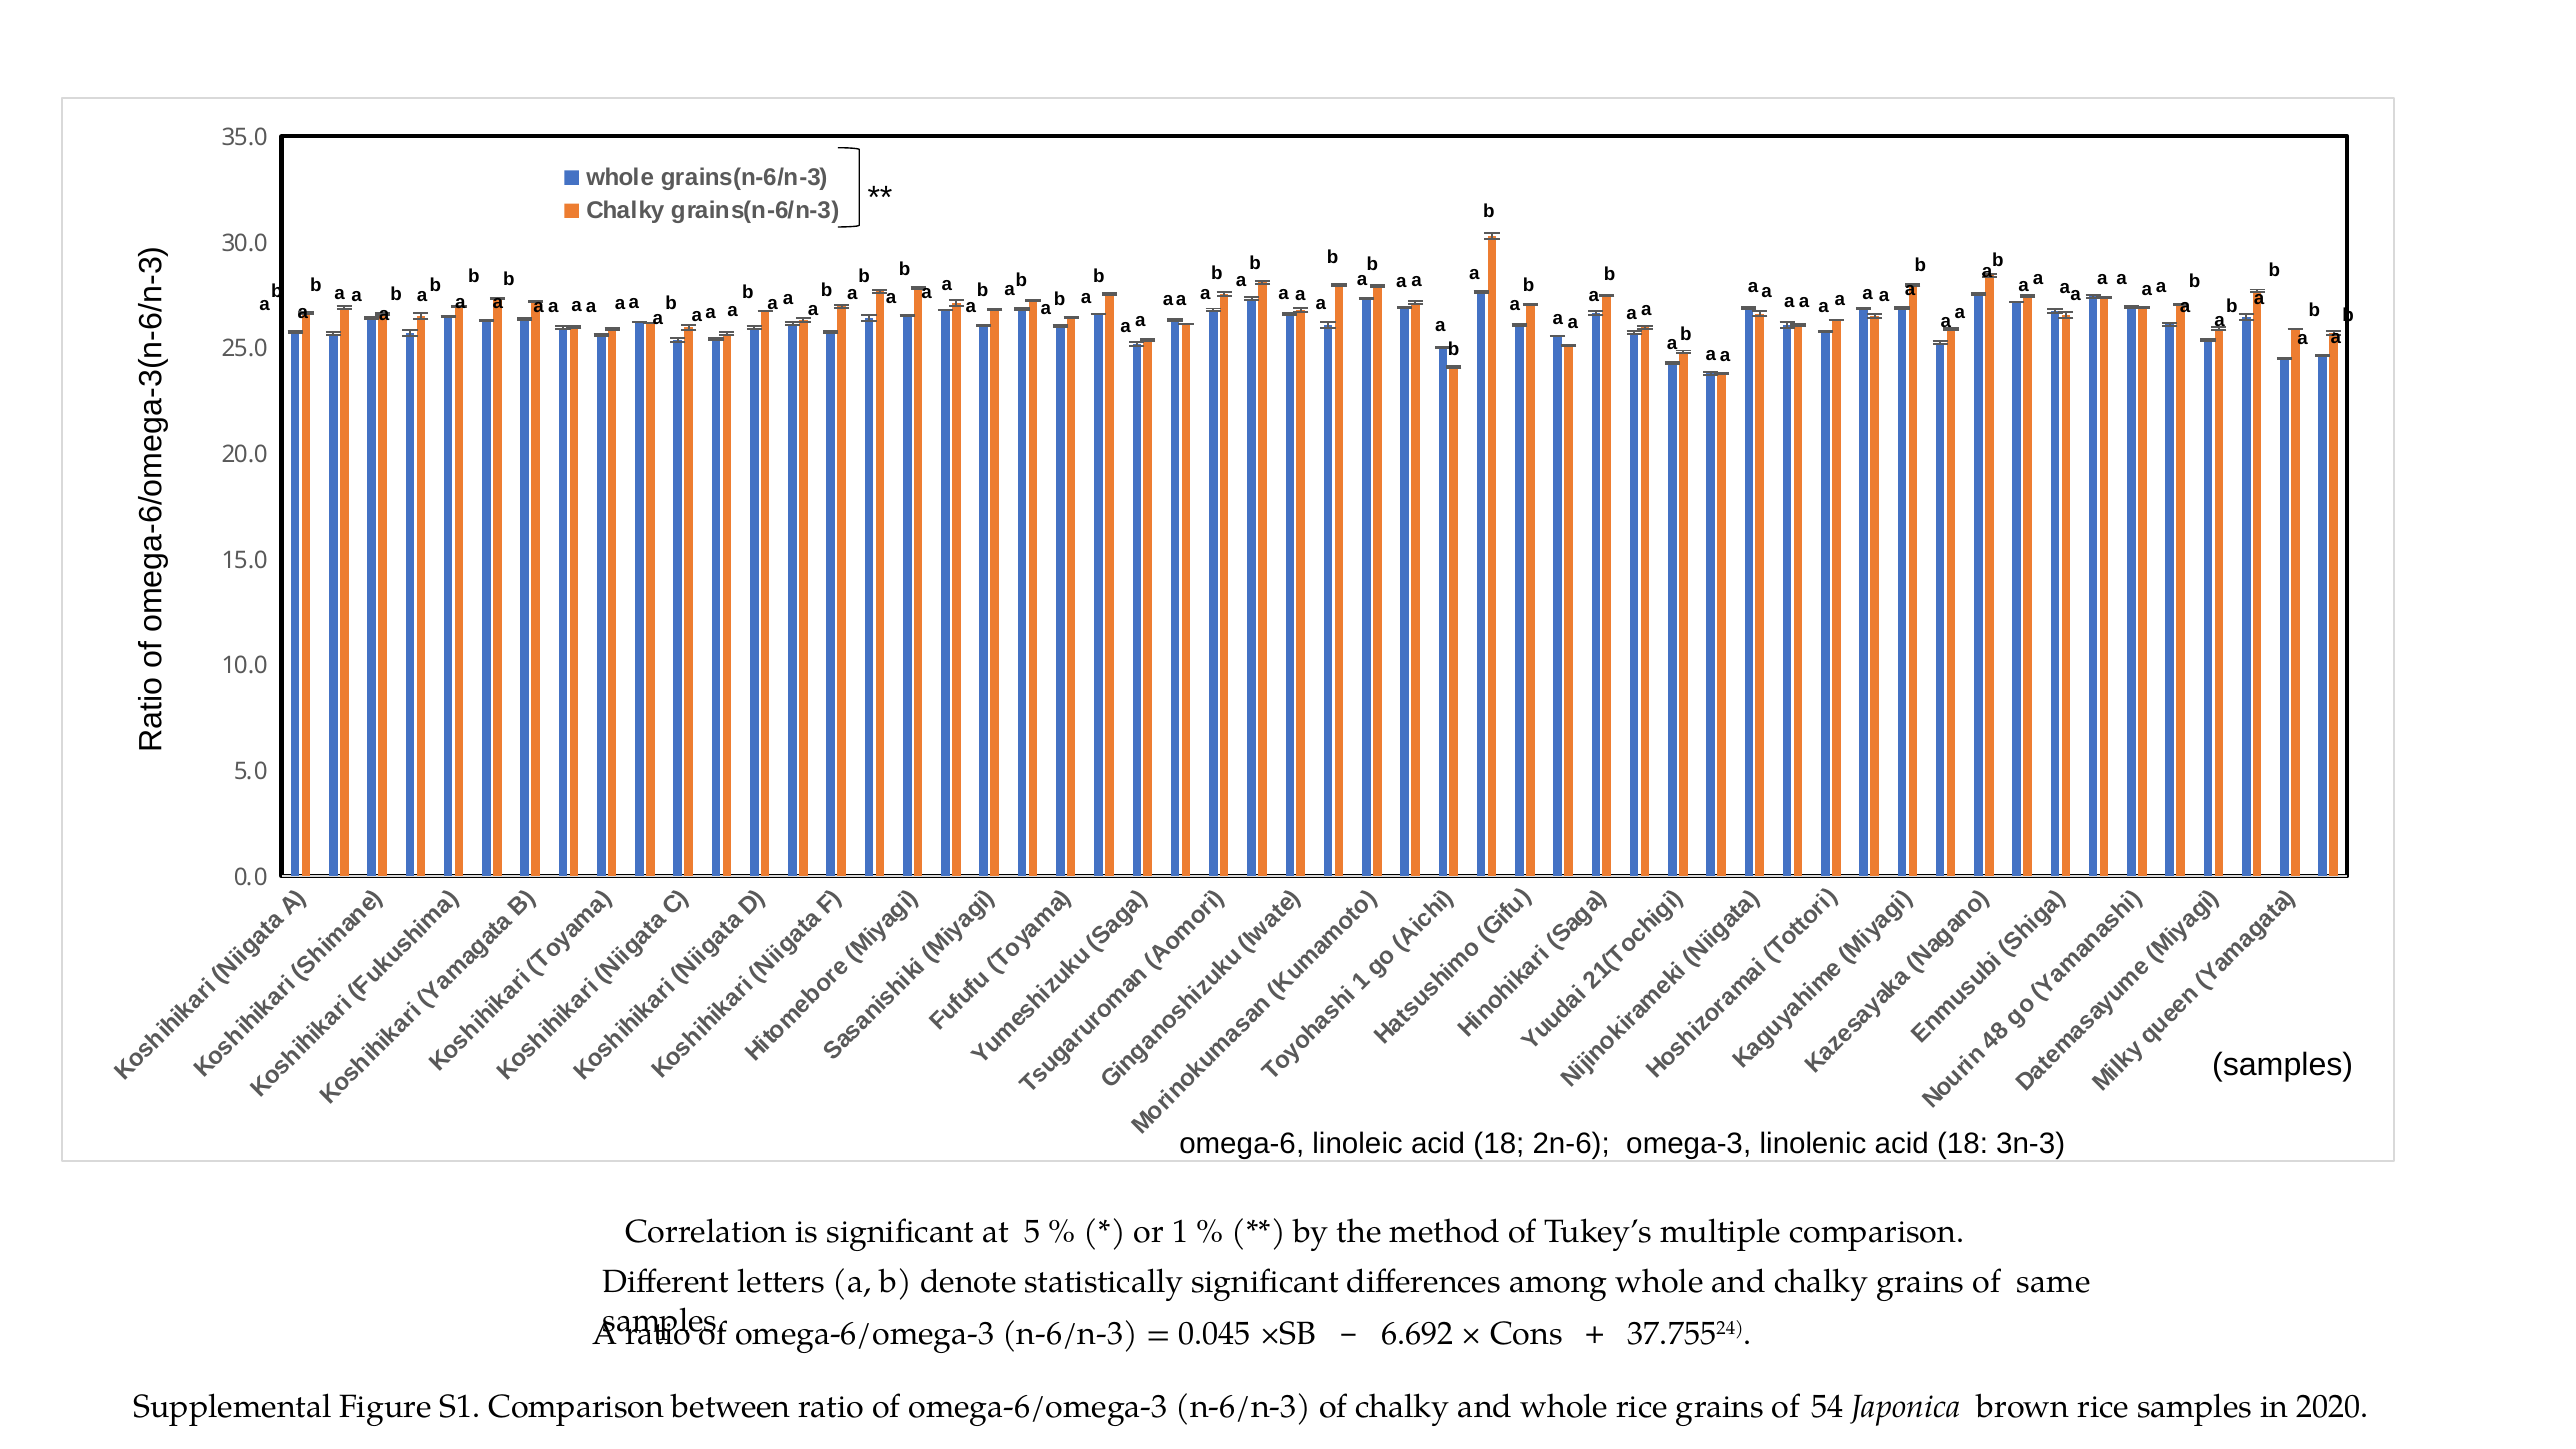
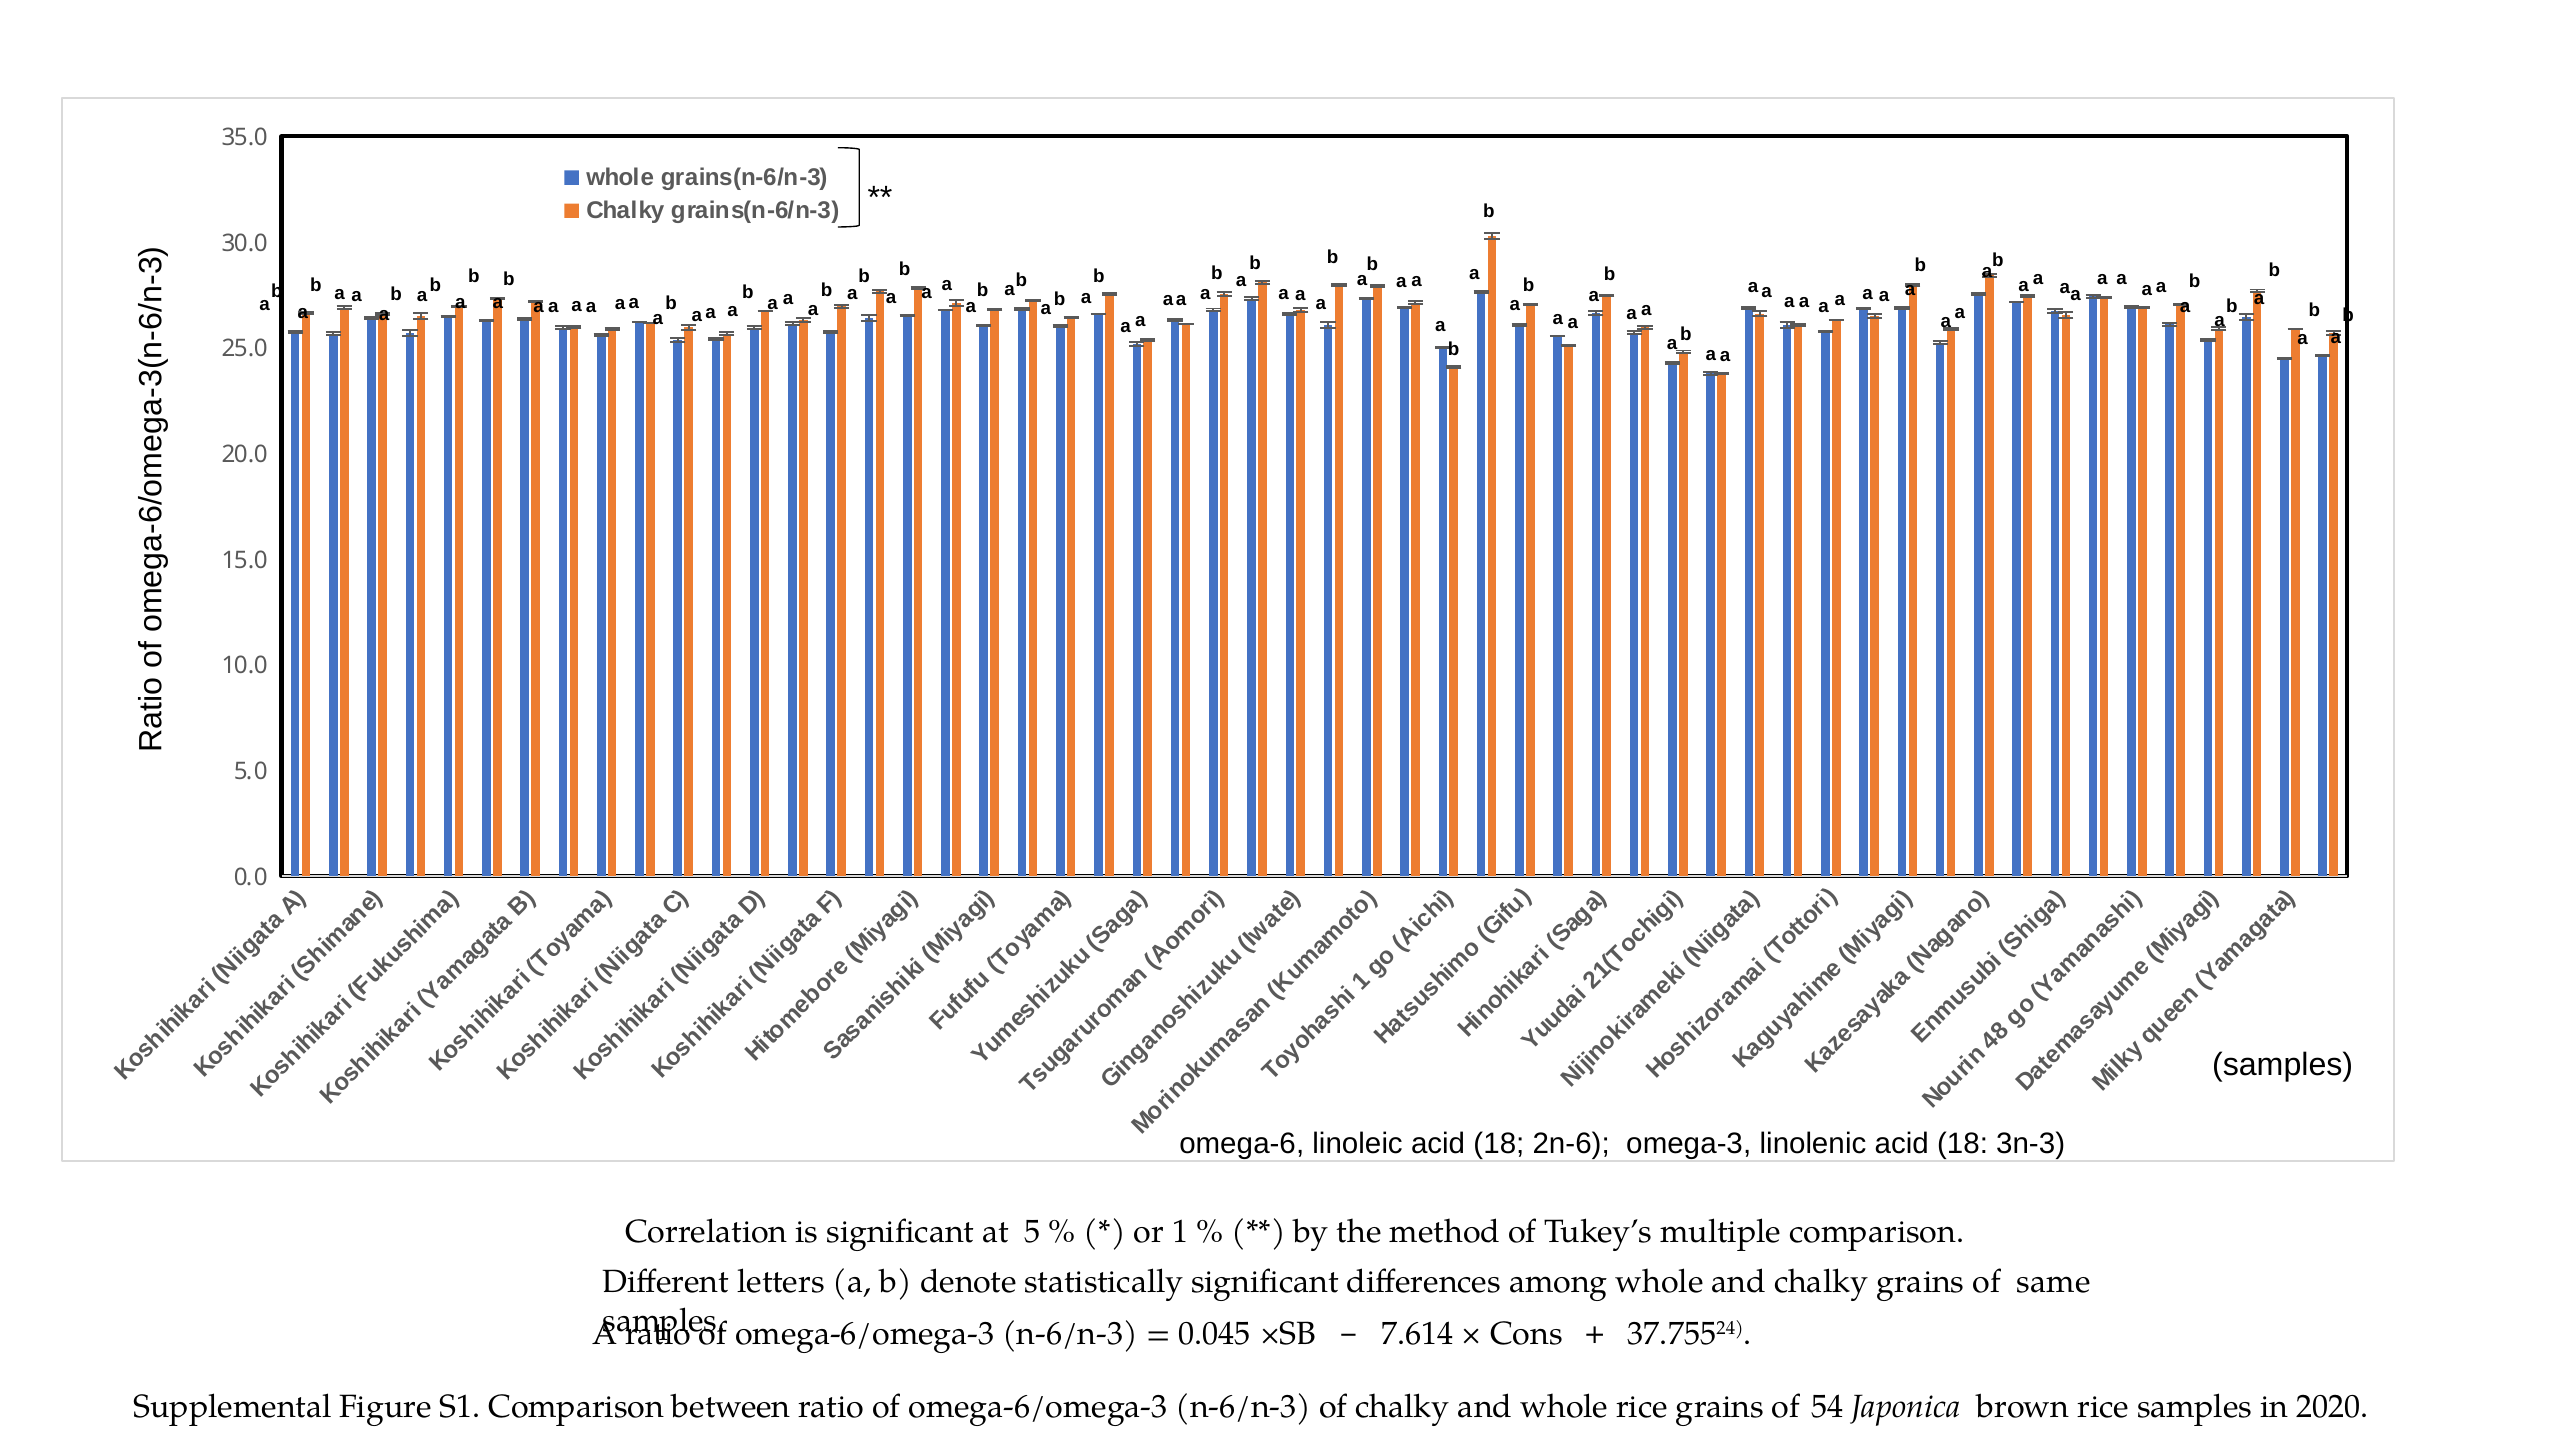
6.692: 6.692 -> 7.614 (1418, 1334)
